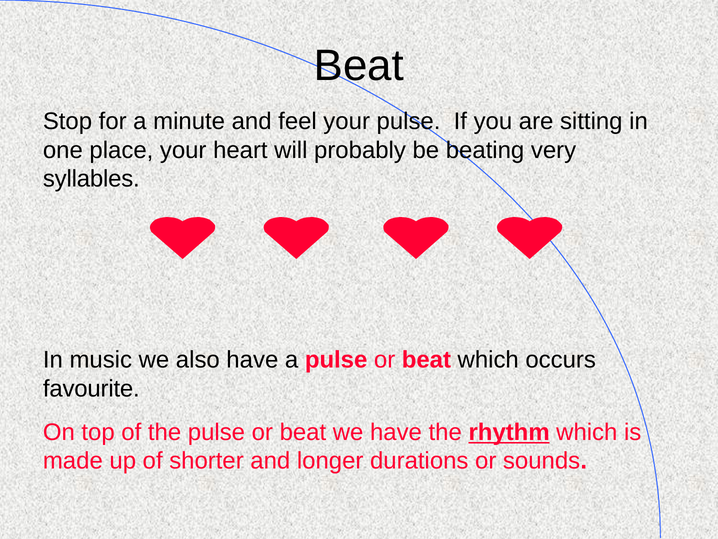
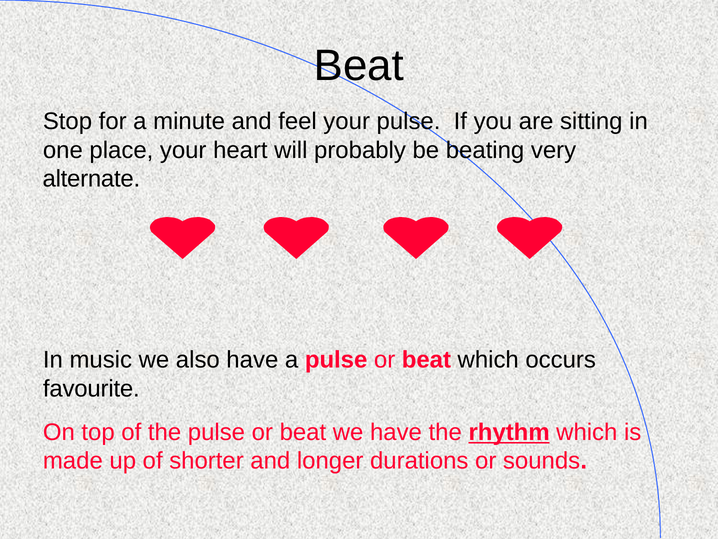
syllables: syllables -> alternate (91, 179)
